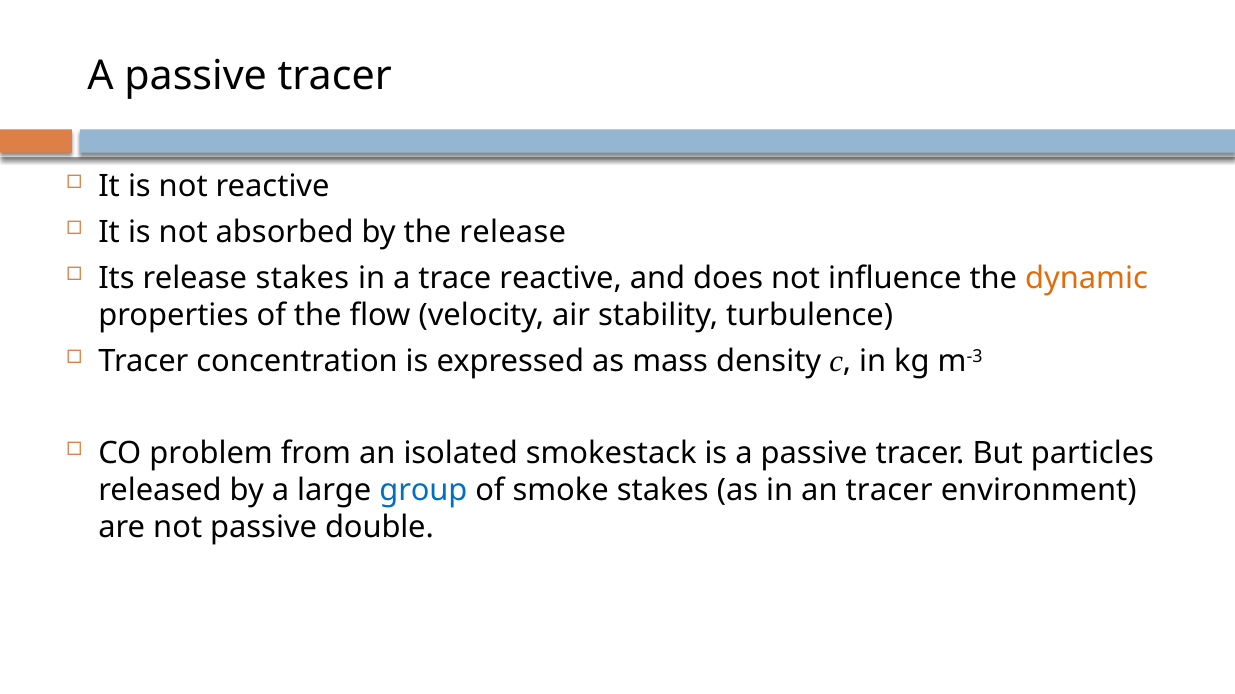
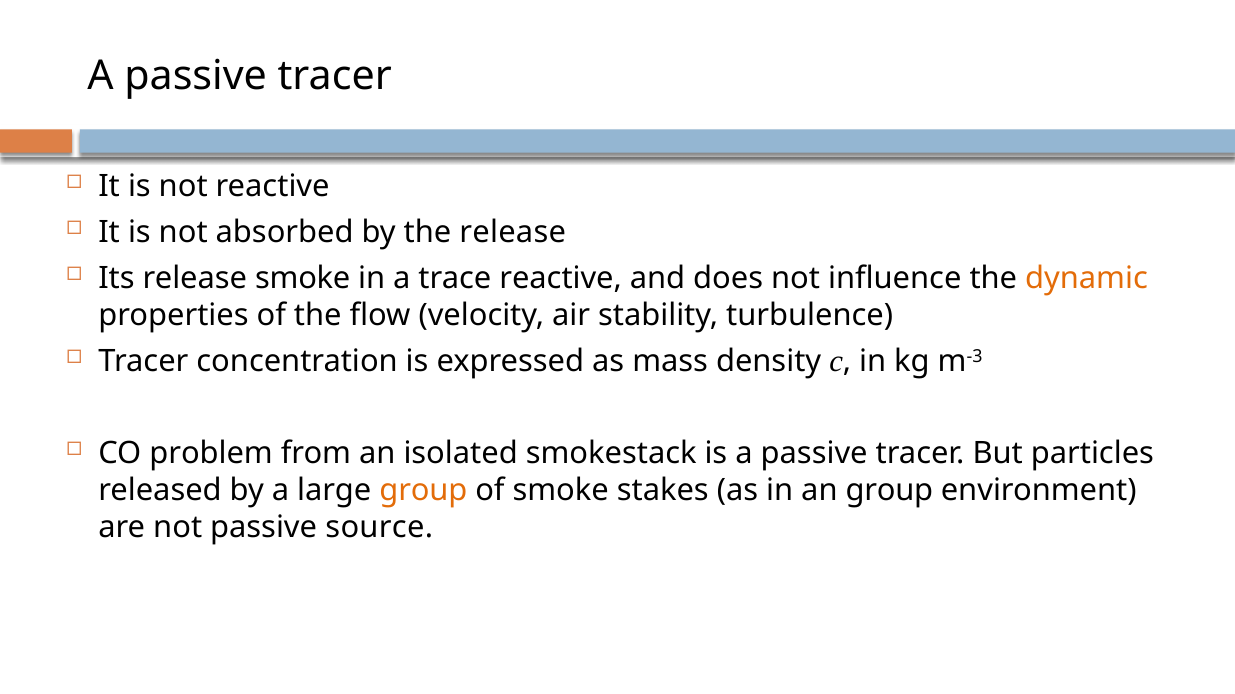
release stakes: stakes -> smoke (303, 279)
group colour: blue -> orange (423, 491)
an tracer: tracer -> group (889, 491)
double: double -> source (379, 528)
